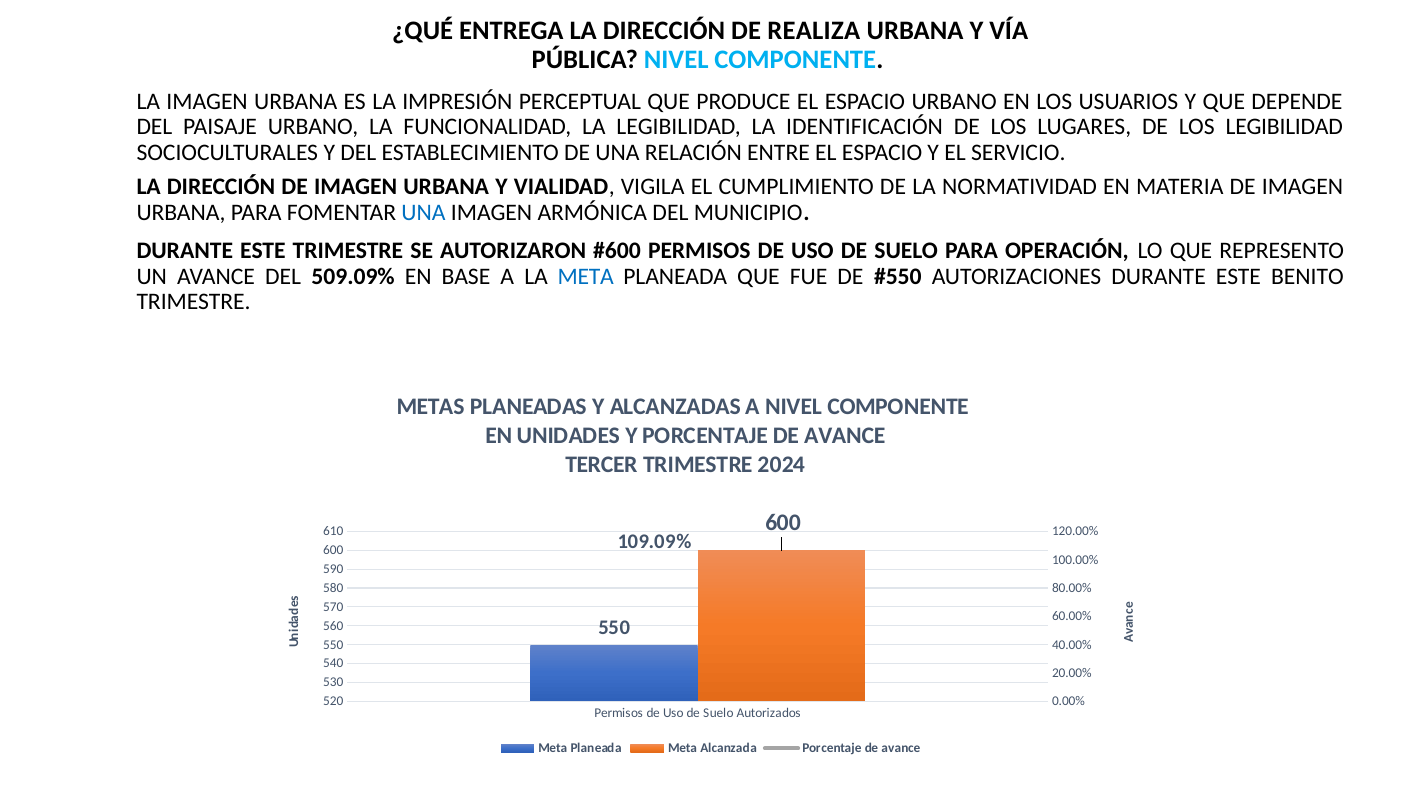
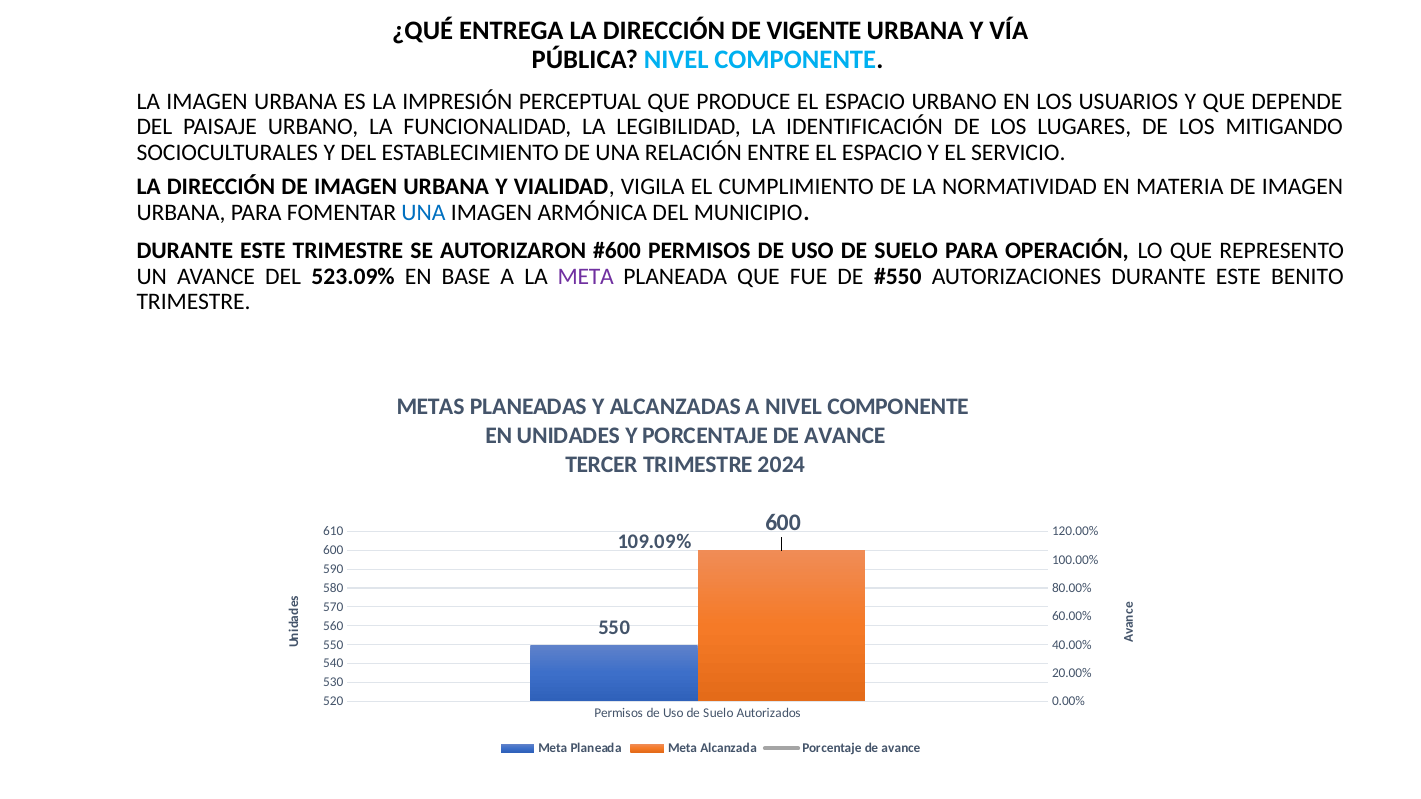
REALIZA: REALIZA -> VIGENTE (814, 31)
LOS LEGIBILIDAD: LEGIBILIDAD -> MITIGANDO (1284, 127)
509.09%: 509.09% -> 523.09% (353, 277)
META colour: blue -> purple (586, 277)
